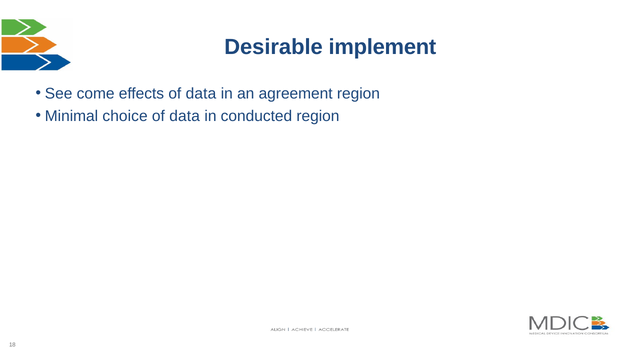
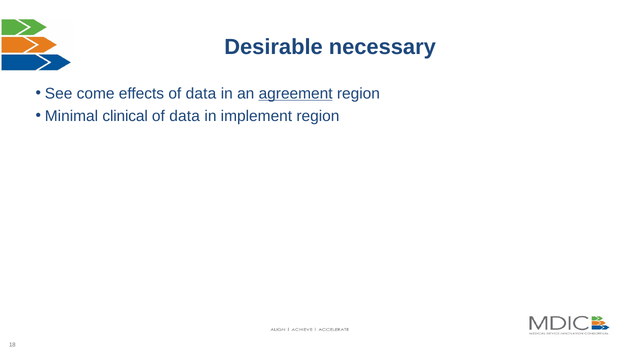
implement: implement -> necessary (382, 47)
agreement underline: none -> present (296, 94)
choice: choice -> clinical (125, 116)
conducted: conducted -> implement (256, 116)
